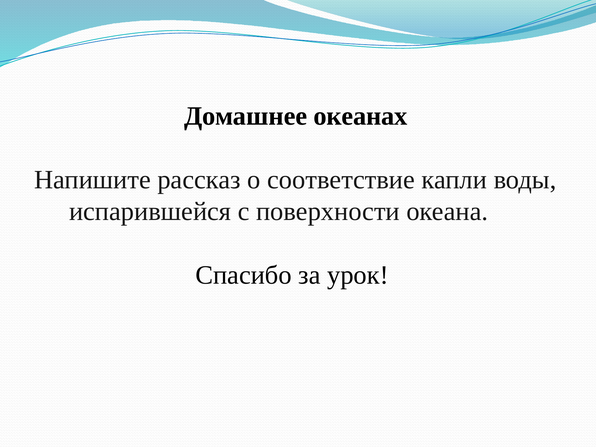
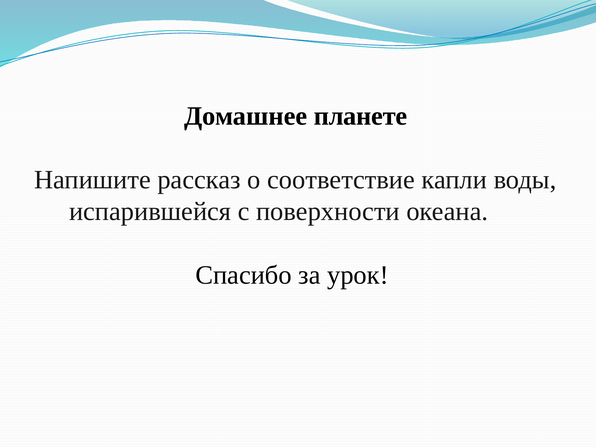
океанах: океанах -> планете (360, 116)
